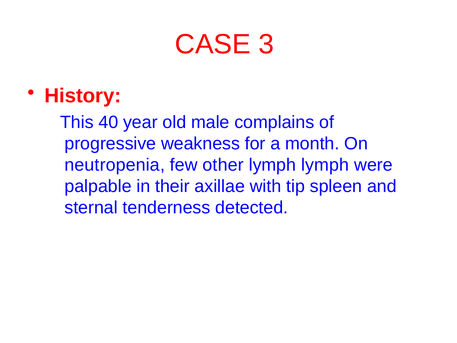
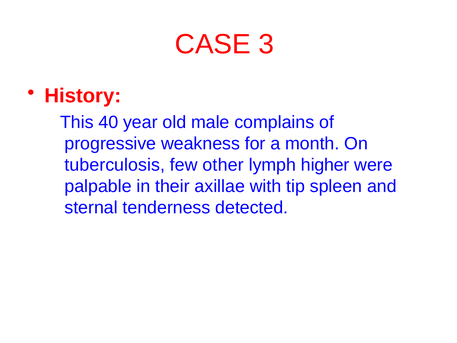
neutropenia: neutropenia -> tuberculosis (115, 165)
lymph lymph: lymph -> higher (325, 165)
